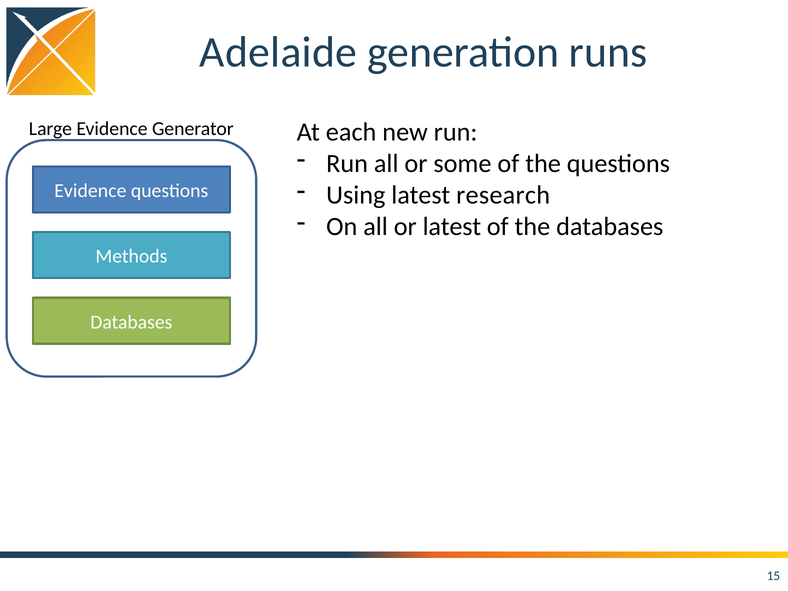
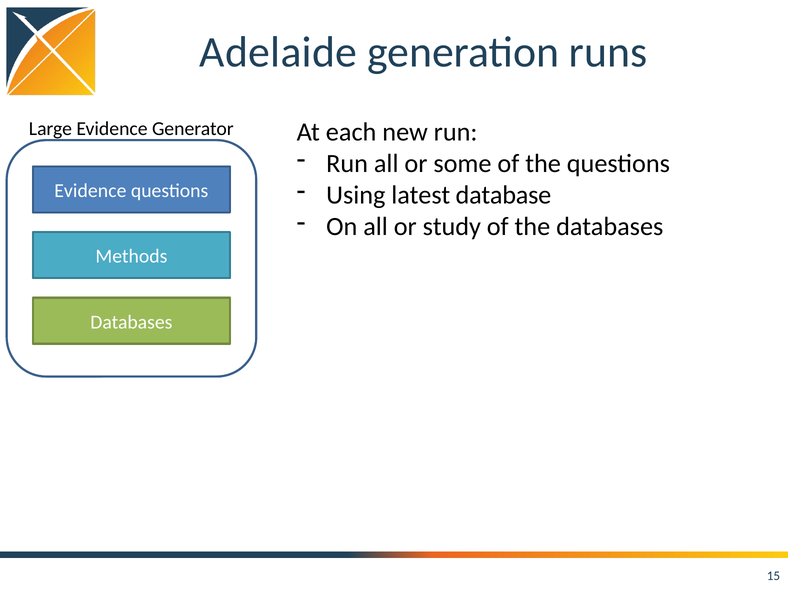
research: research -> database (503, 195)
or latest: latest -> study (452, 227)
